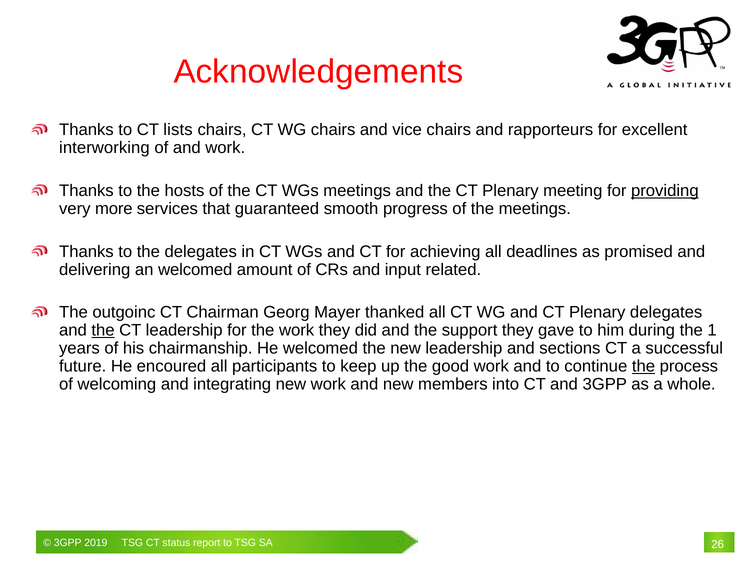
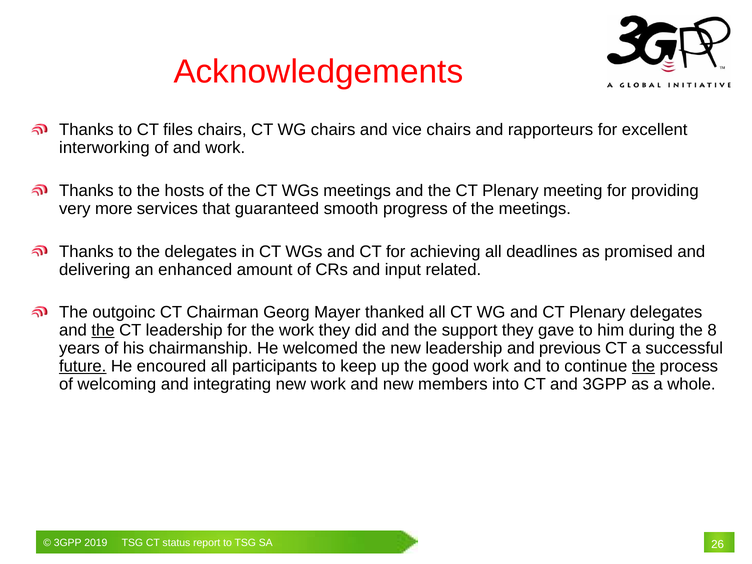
lists: lists -> files (178, 130)
providing underline: present -> none (665, 191)
an welcomed: welcomed -> enhanced (195, 270)
1: 1 -> 8 (712, 330)
sections: sections -> previous (570, 348)
future underline: none -> present (83, 366)
